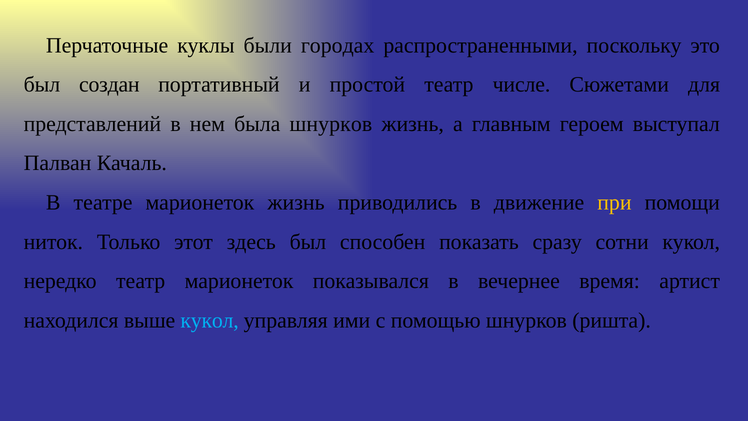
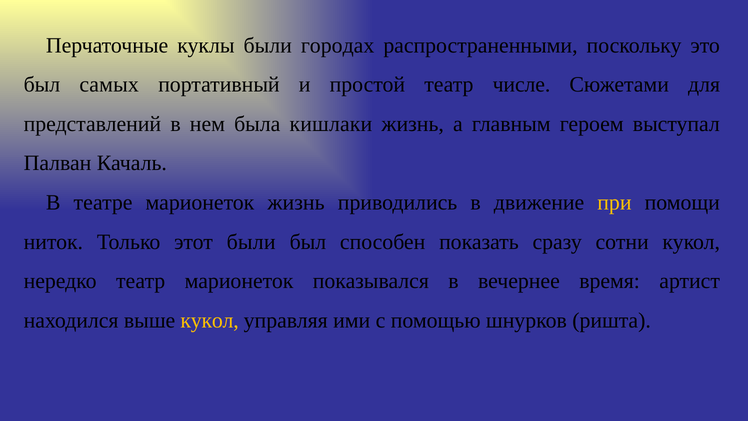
создан: создан -> самых (109, 85)
была шнурков: шнурков -> кишлаки (331, 124)
этот здесь: здесь -> были (251, 242)
кукол colour: light blue -> yellow (210, 320)
